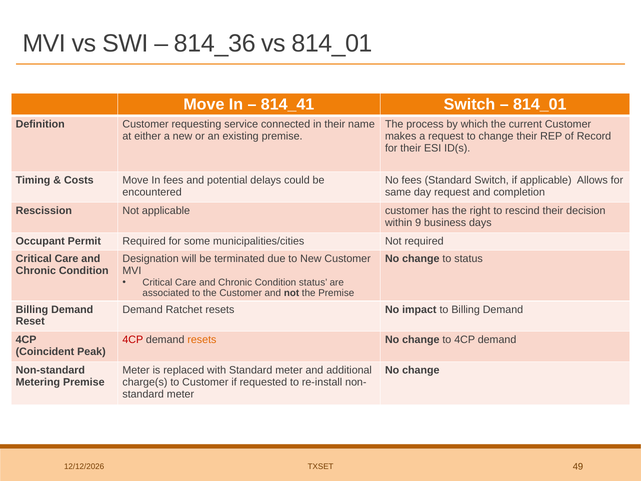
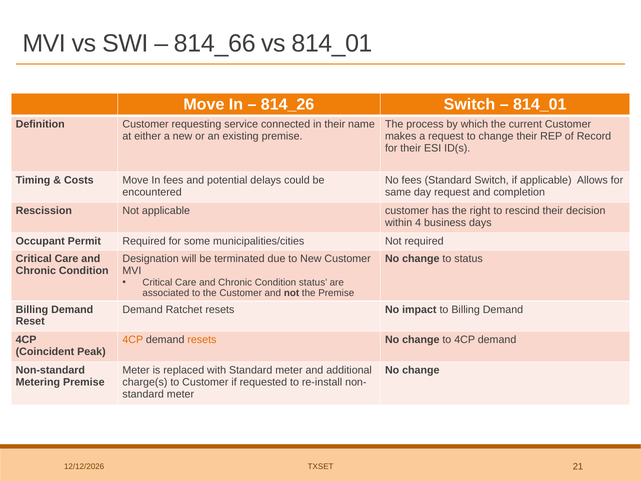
814_36: 814_36 -> 814_66 (215, 43)
814_41: 814_41 -> 814_26 (288, 105)
9: 9 -> 4 (418, 223)
4CP colour: red -> orange (133, 340)
49: 49 -> 21 (578, 466)
